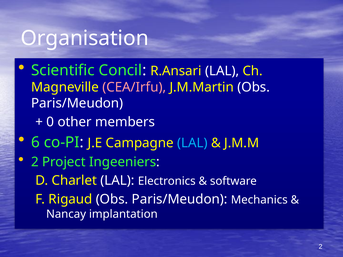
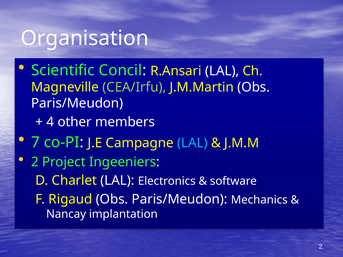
CEA/Irfu colour: pink -> light green (134, 87)
0: 0 -> 4 (50, 122)
6: 6 -> 7 (36, 142)
